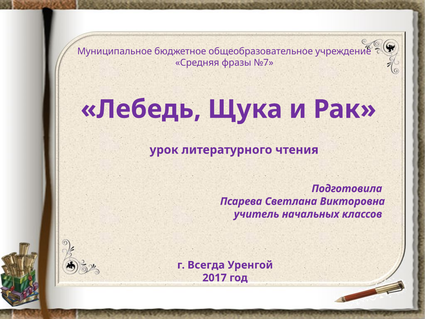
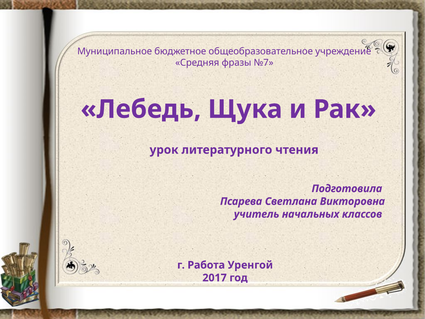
Всегда: Всегда -> Работа (206, 265)
